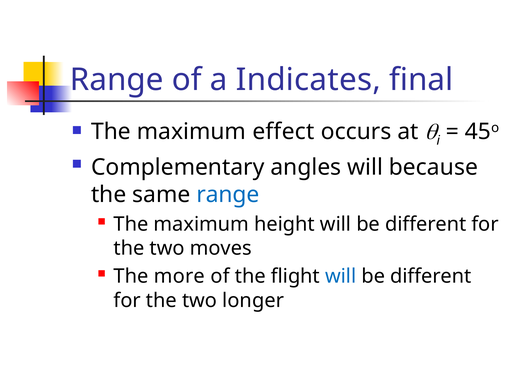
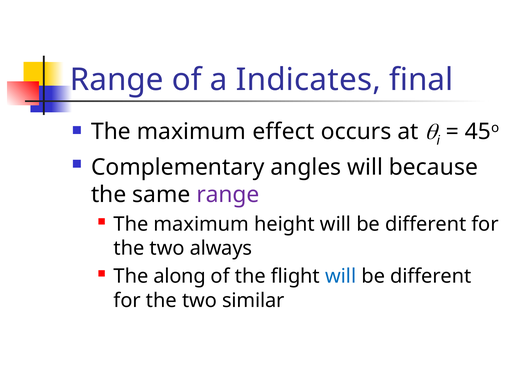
range colour: blue -> purple (228, 195)
moves: moves -> always (221, 248)
more: more -> along (180, 277)
longer: longer -> similar (253, 301)
